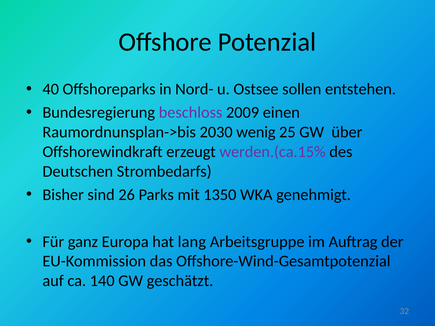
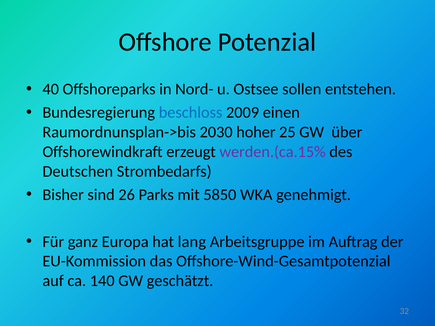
beschloss colour: purple -> blue (191, 113)
wenig: wenig -> hoher (256, 132)
1350: 1350 -> 5850 (220, 195)
